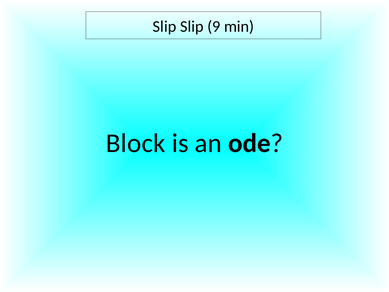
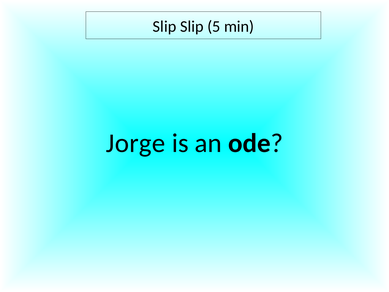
9: 9 -> 5 (214, 26)
Block: Block -> Jorge (136, 143)
